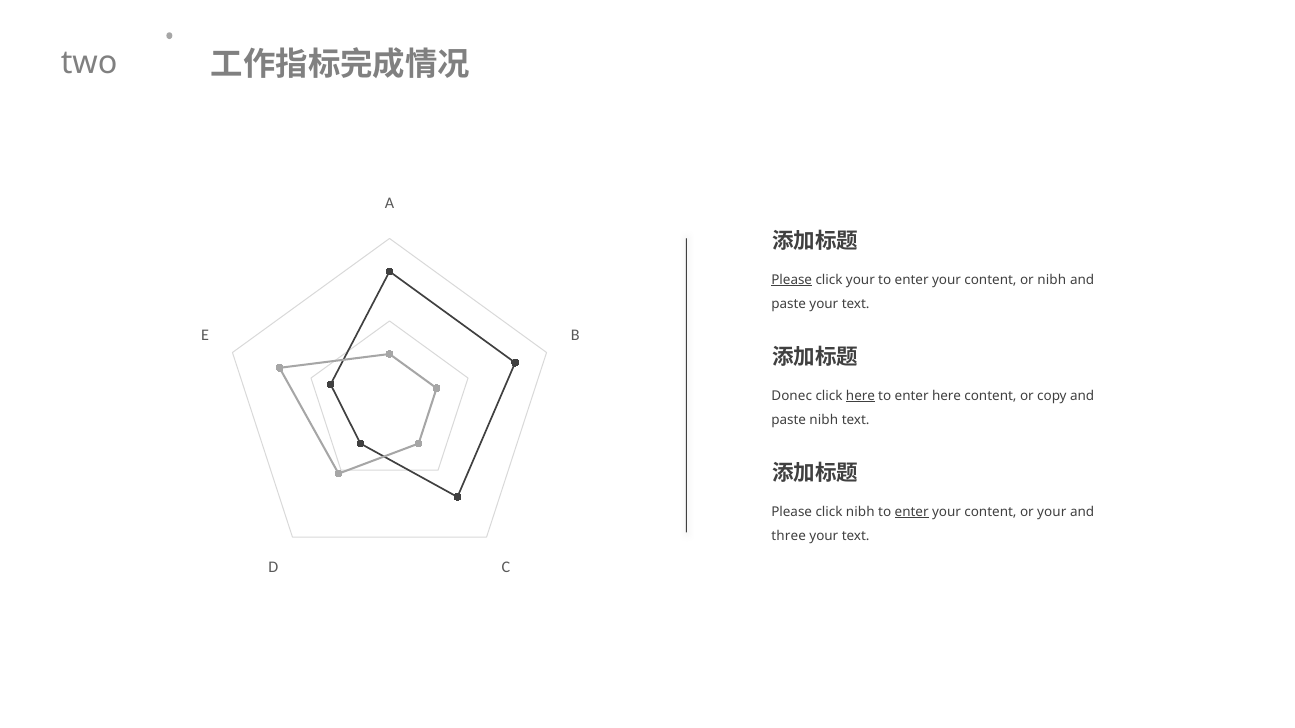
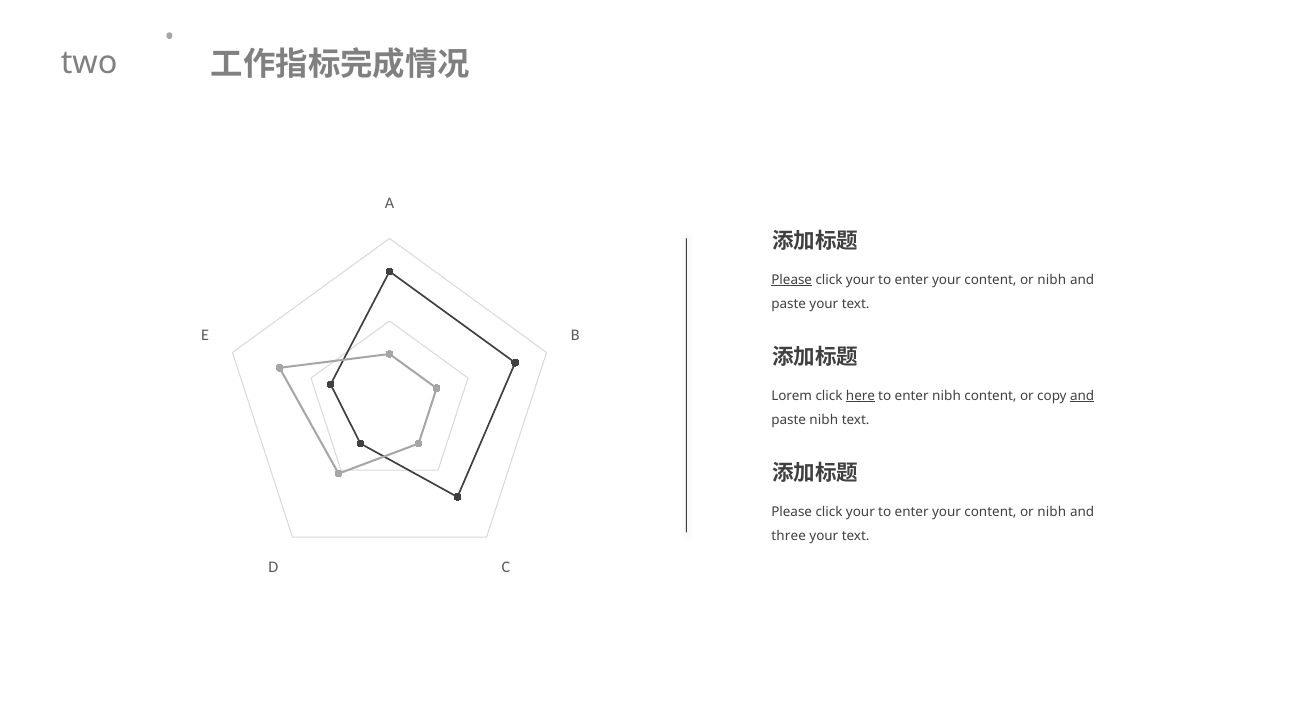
Donec: Donec -> Lorem (792, 396)
enter here: here -> nibh (947, 396)
and underline: none -> present (1082, 396)
nibh: nibh -> your (860, 512)
enter underline: present -> none (912, 512)
your: your -> nibh (1052, 512)
